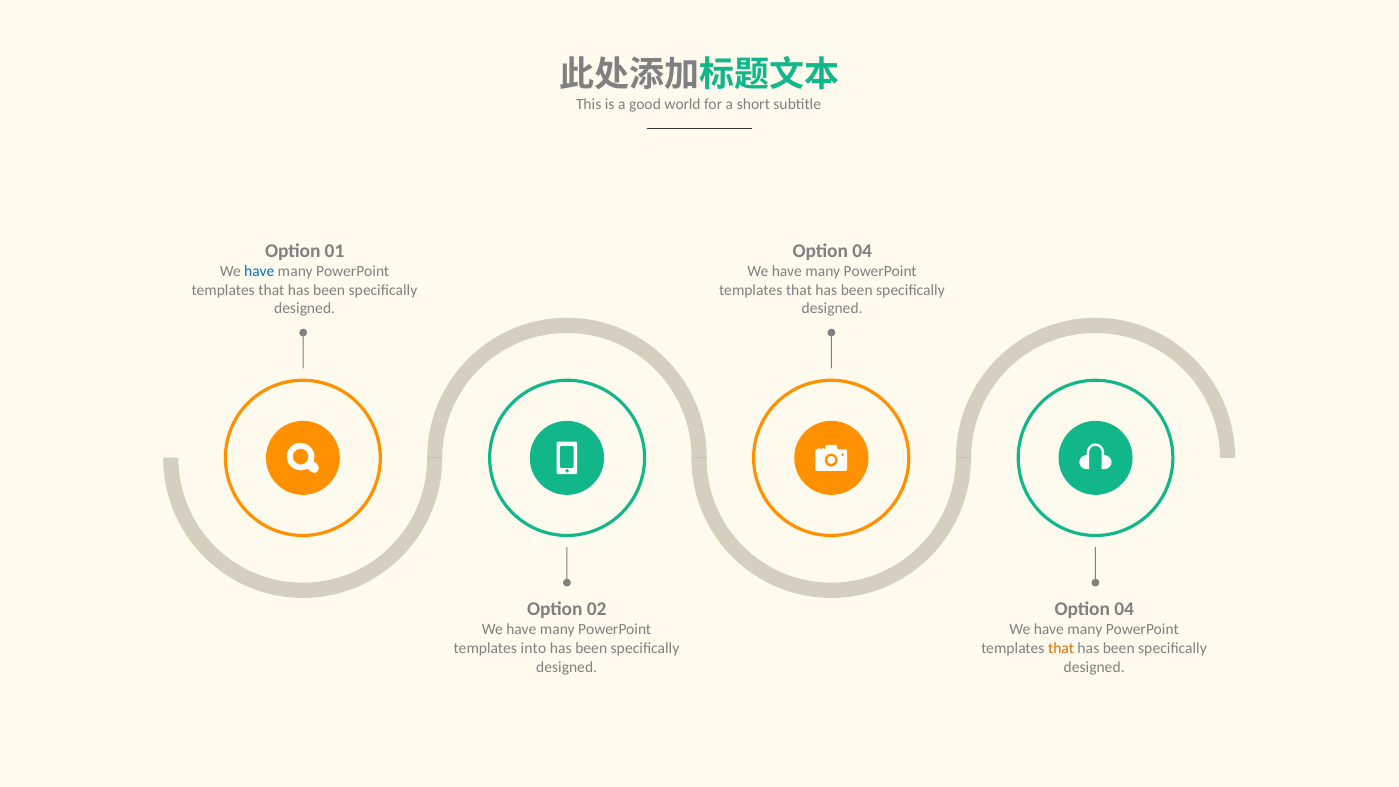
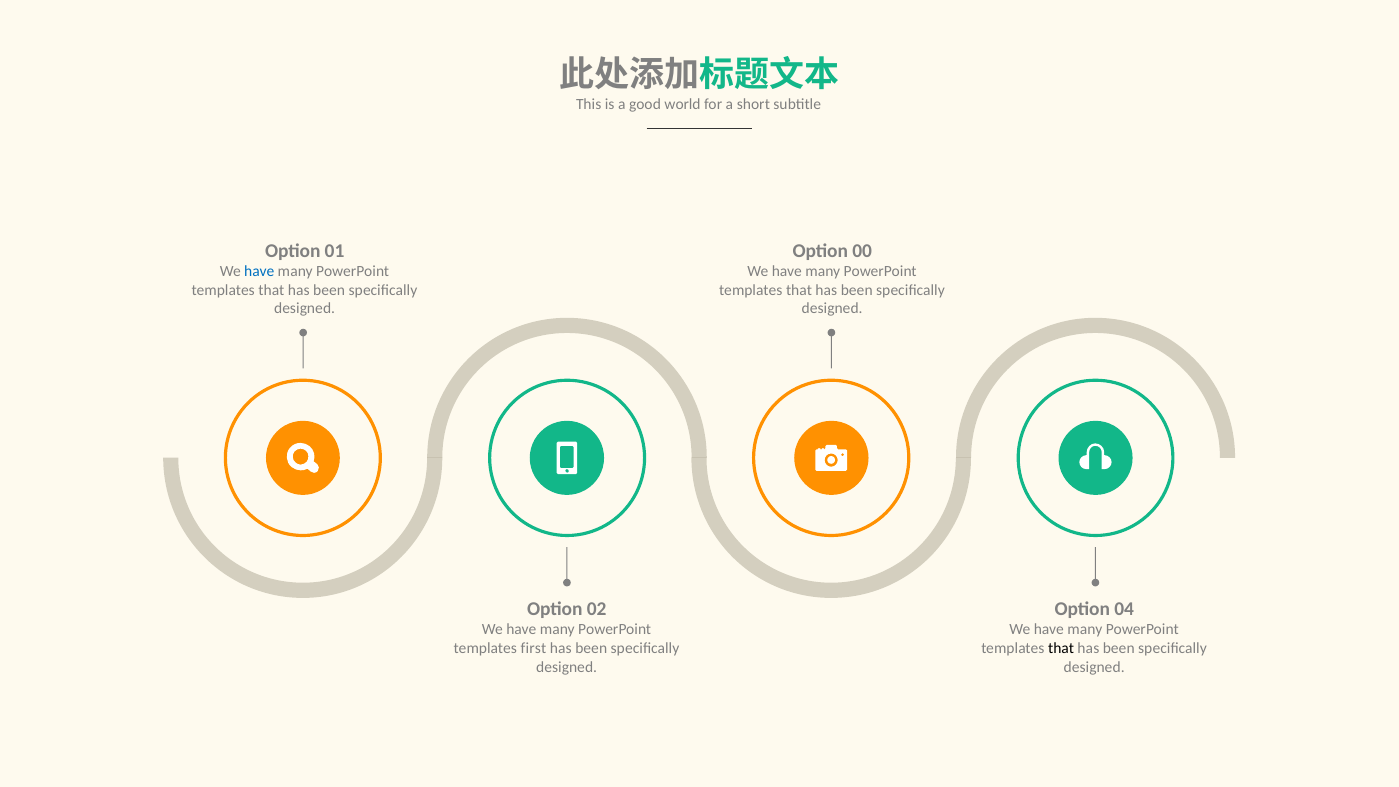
04: 04 -> 00 (862, 251)
into: into -> first (533, 648)
that colour: orange -> black (1061, 648)
